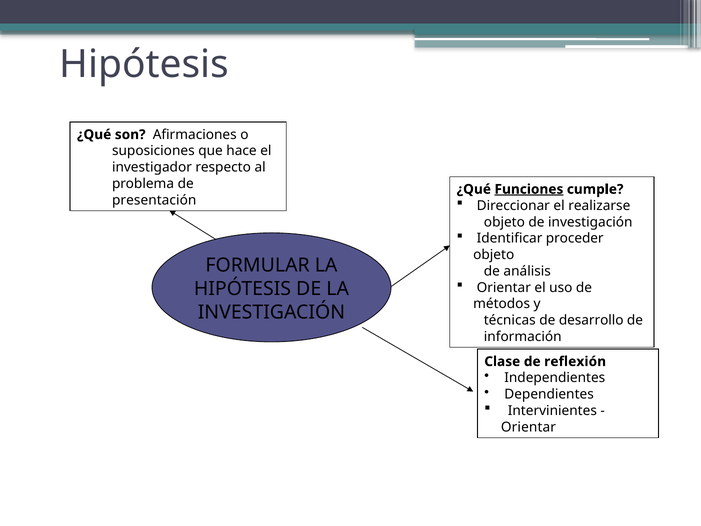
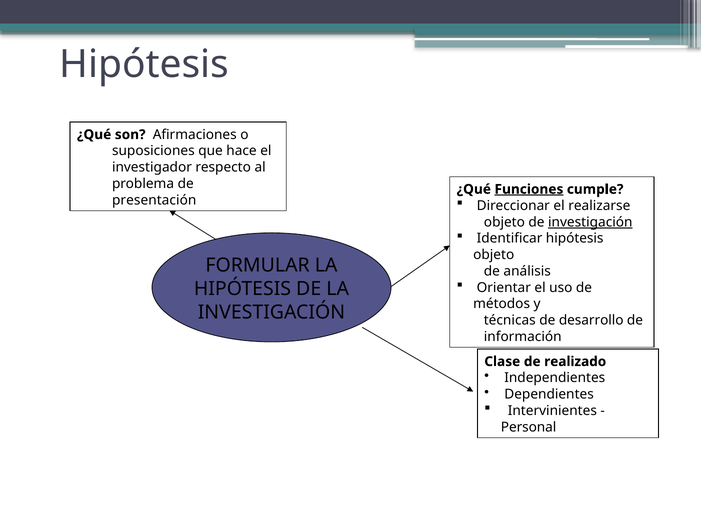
investigación underline: none -> present (590, 222)
Identificar proceder: proceder -> hipótesis (575, 238)
reflexión: reflexión -> realizado (575, 361)
Orientar: Orientar -> Personal (529, 427)
